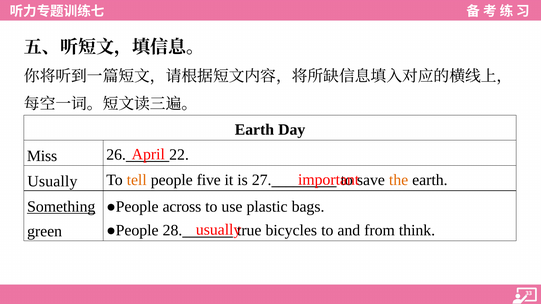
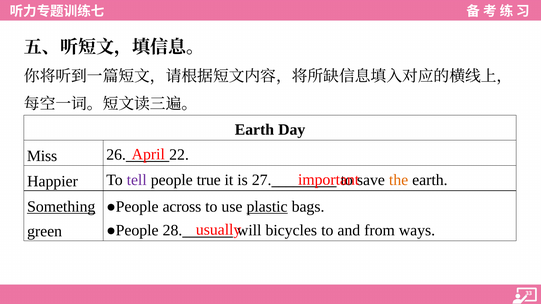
Usually: Usually -> Happier (53, 181)
tell colour: orange -> purple (137, 180)
five: five -> true (209, 180)
plastic underline: none -> present (267, 207)
true: true -> will (249, 230)
think: think -> ways (417, 230)
